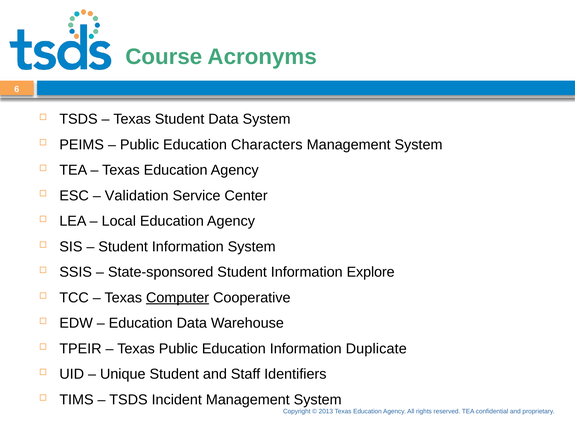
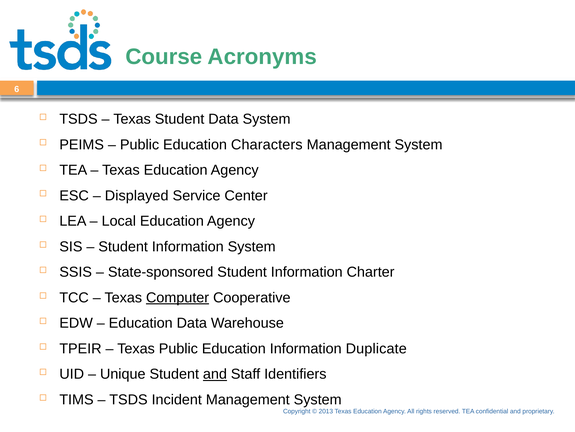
Validation: Validation -> Displayed (137, 195)
Explore: Explore -> Charter (371, 272)
and underline: none -> present (215, 374)
